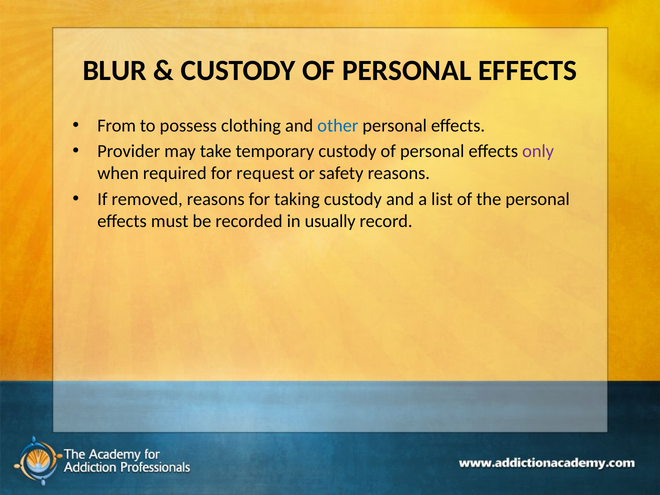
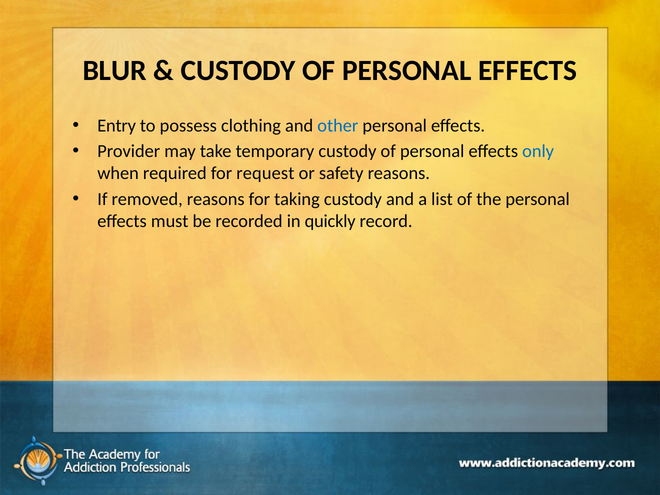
From: From -> Entry (117, 126)
only colour: purple -> blue (538, 151)
usually: usually -> quickly (330, 221)
